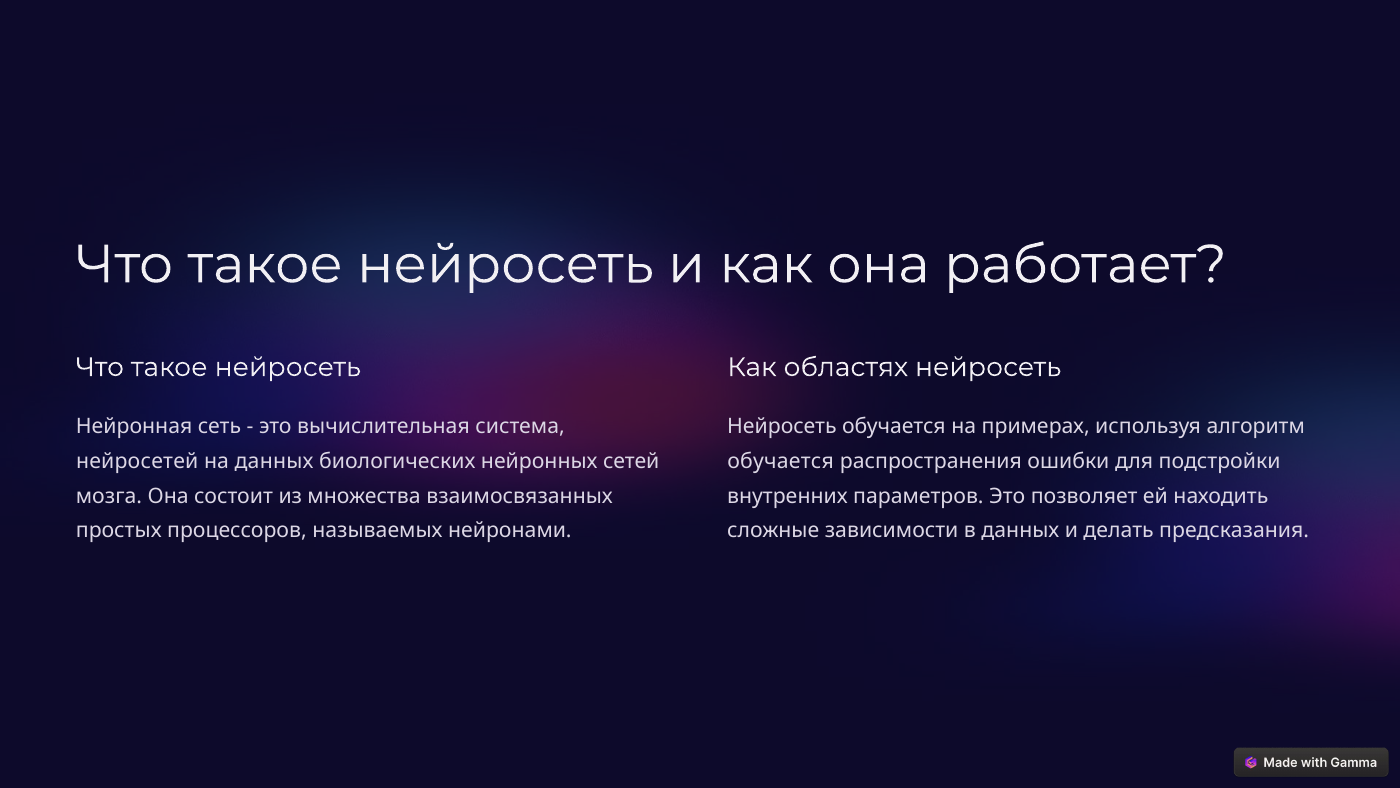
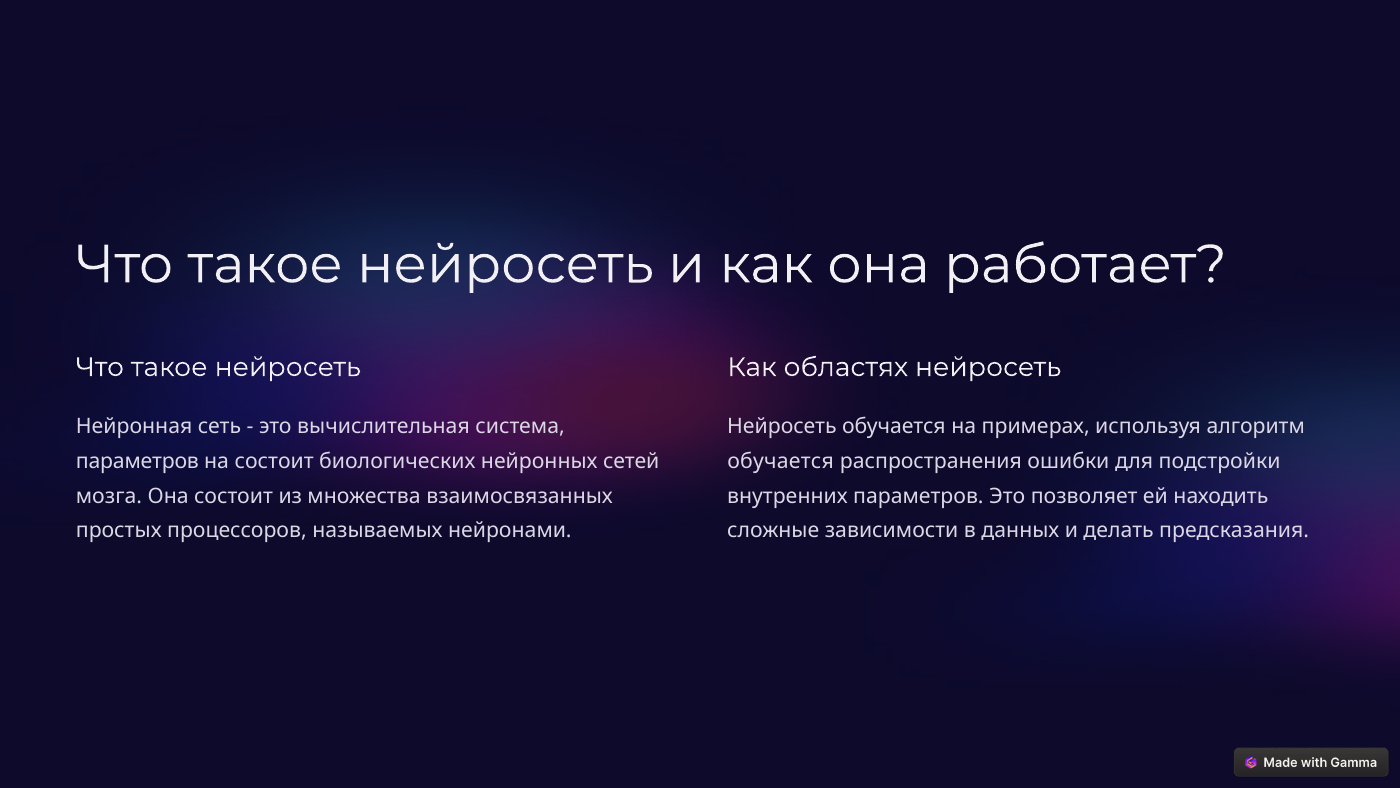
нейросетей: нейросетей -> параметров (137, 461)
на данных: данных -> состоит (274, 461)
